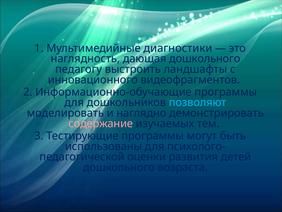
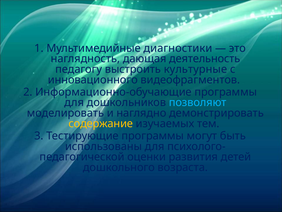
дающая дошкольного: дошкольного -> деятельность (205, 59)
ландшафты: ландшафты -> культурные (195, 69)
содержание colour: pink -> yellow (101, 123)
